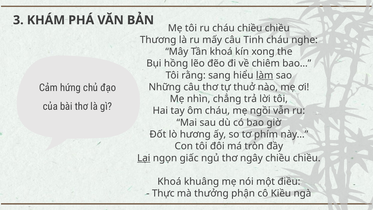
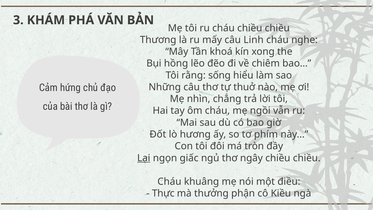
Tinh: Tinh -> Linh (254, 40)
sang: sang -> sống (219, 75)
làm underline: present -> none (265, 75)
Khoá: Khoá -> Cháu (169, 181)
